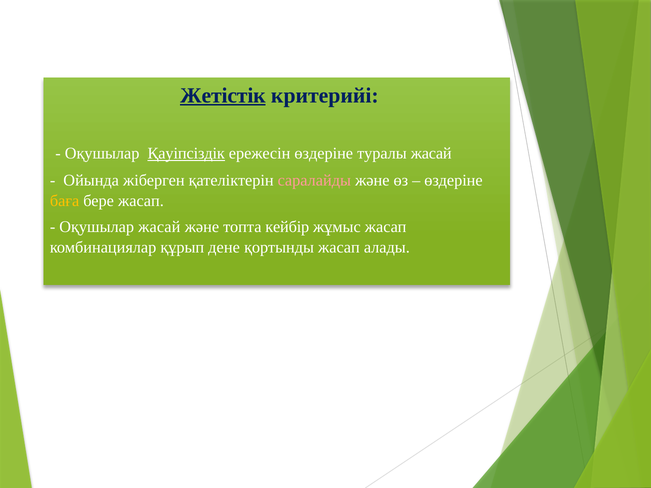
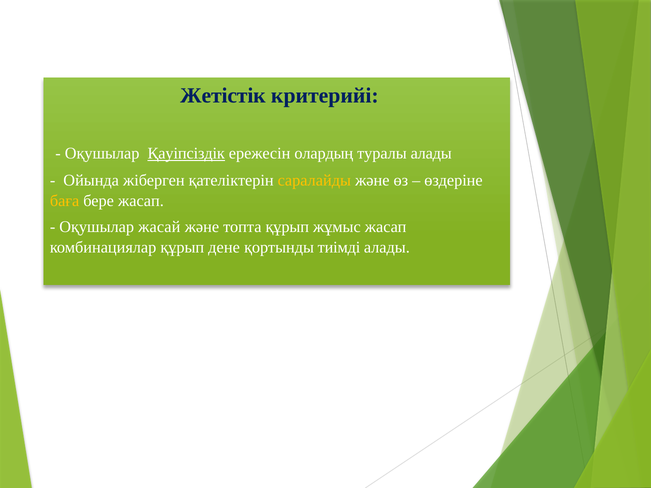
Жетістік underline: present -> none (223, 96)
ережесін өздеріне: өздеріне -> олардың (324, 153)
туралы жасай: жасай -> алады (431, 153)
саралайды colour: pink -> yellow (314, 180)
топта кейбір: кейбір -> құрып (287, 227)
қортынды жасап: жасап -> тиімді (339, 247)
